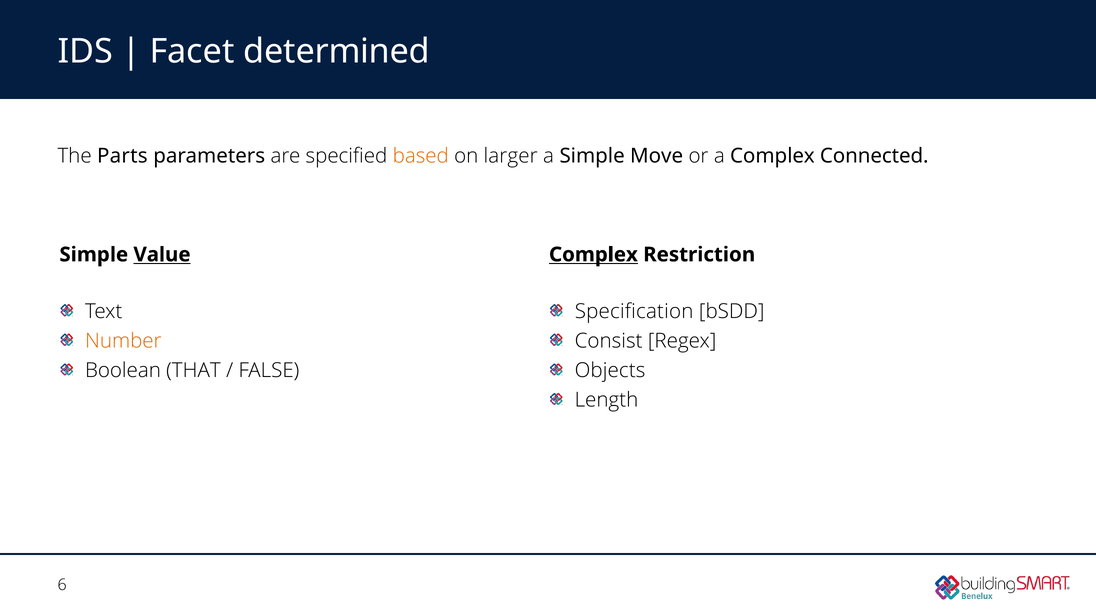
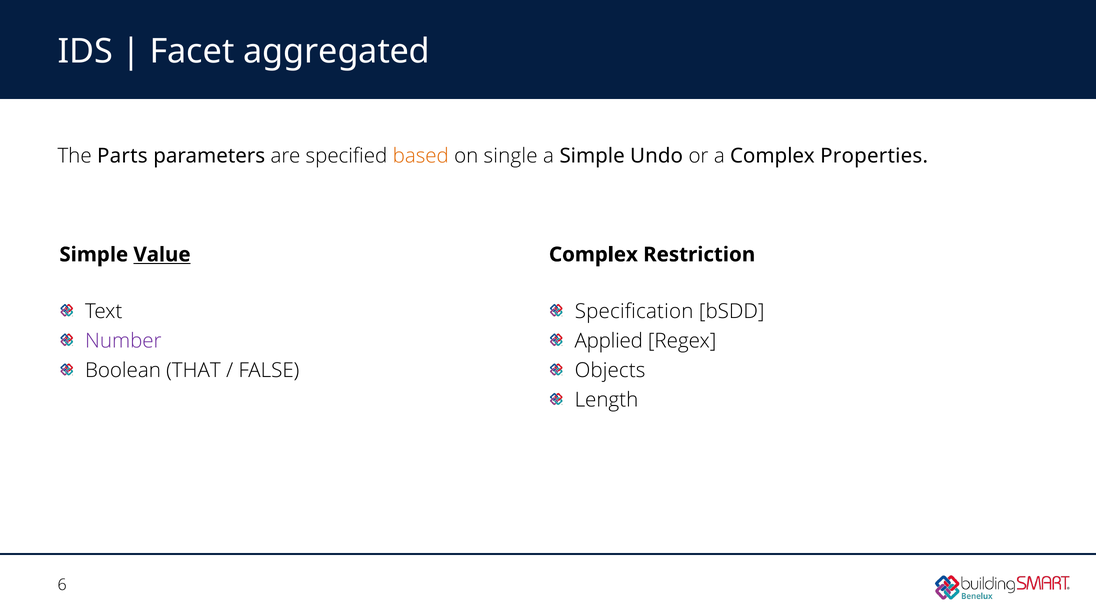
determined: determined -> aggregated (337, 52)
larger: larger -> single (511, 156)
Move: Move -> Undo (657, 156)
Connected: Connected -> Properties (874, 156)
Complex underline: present -> none (593, 255)
Number colour: orange -> purple (123, 341)
Consist: Consist -> Applied (609, 341)
